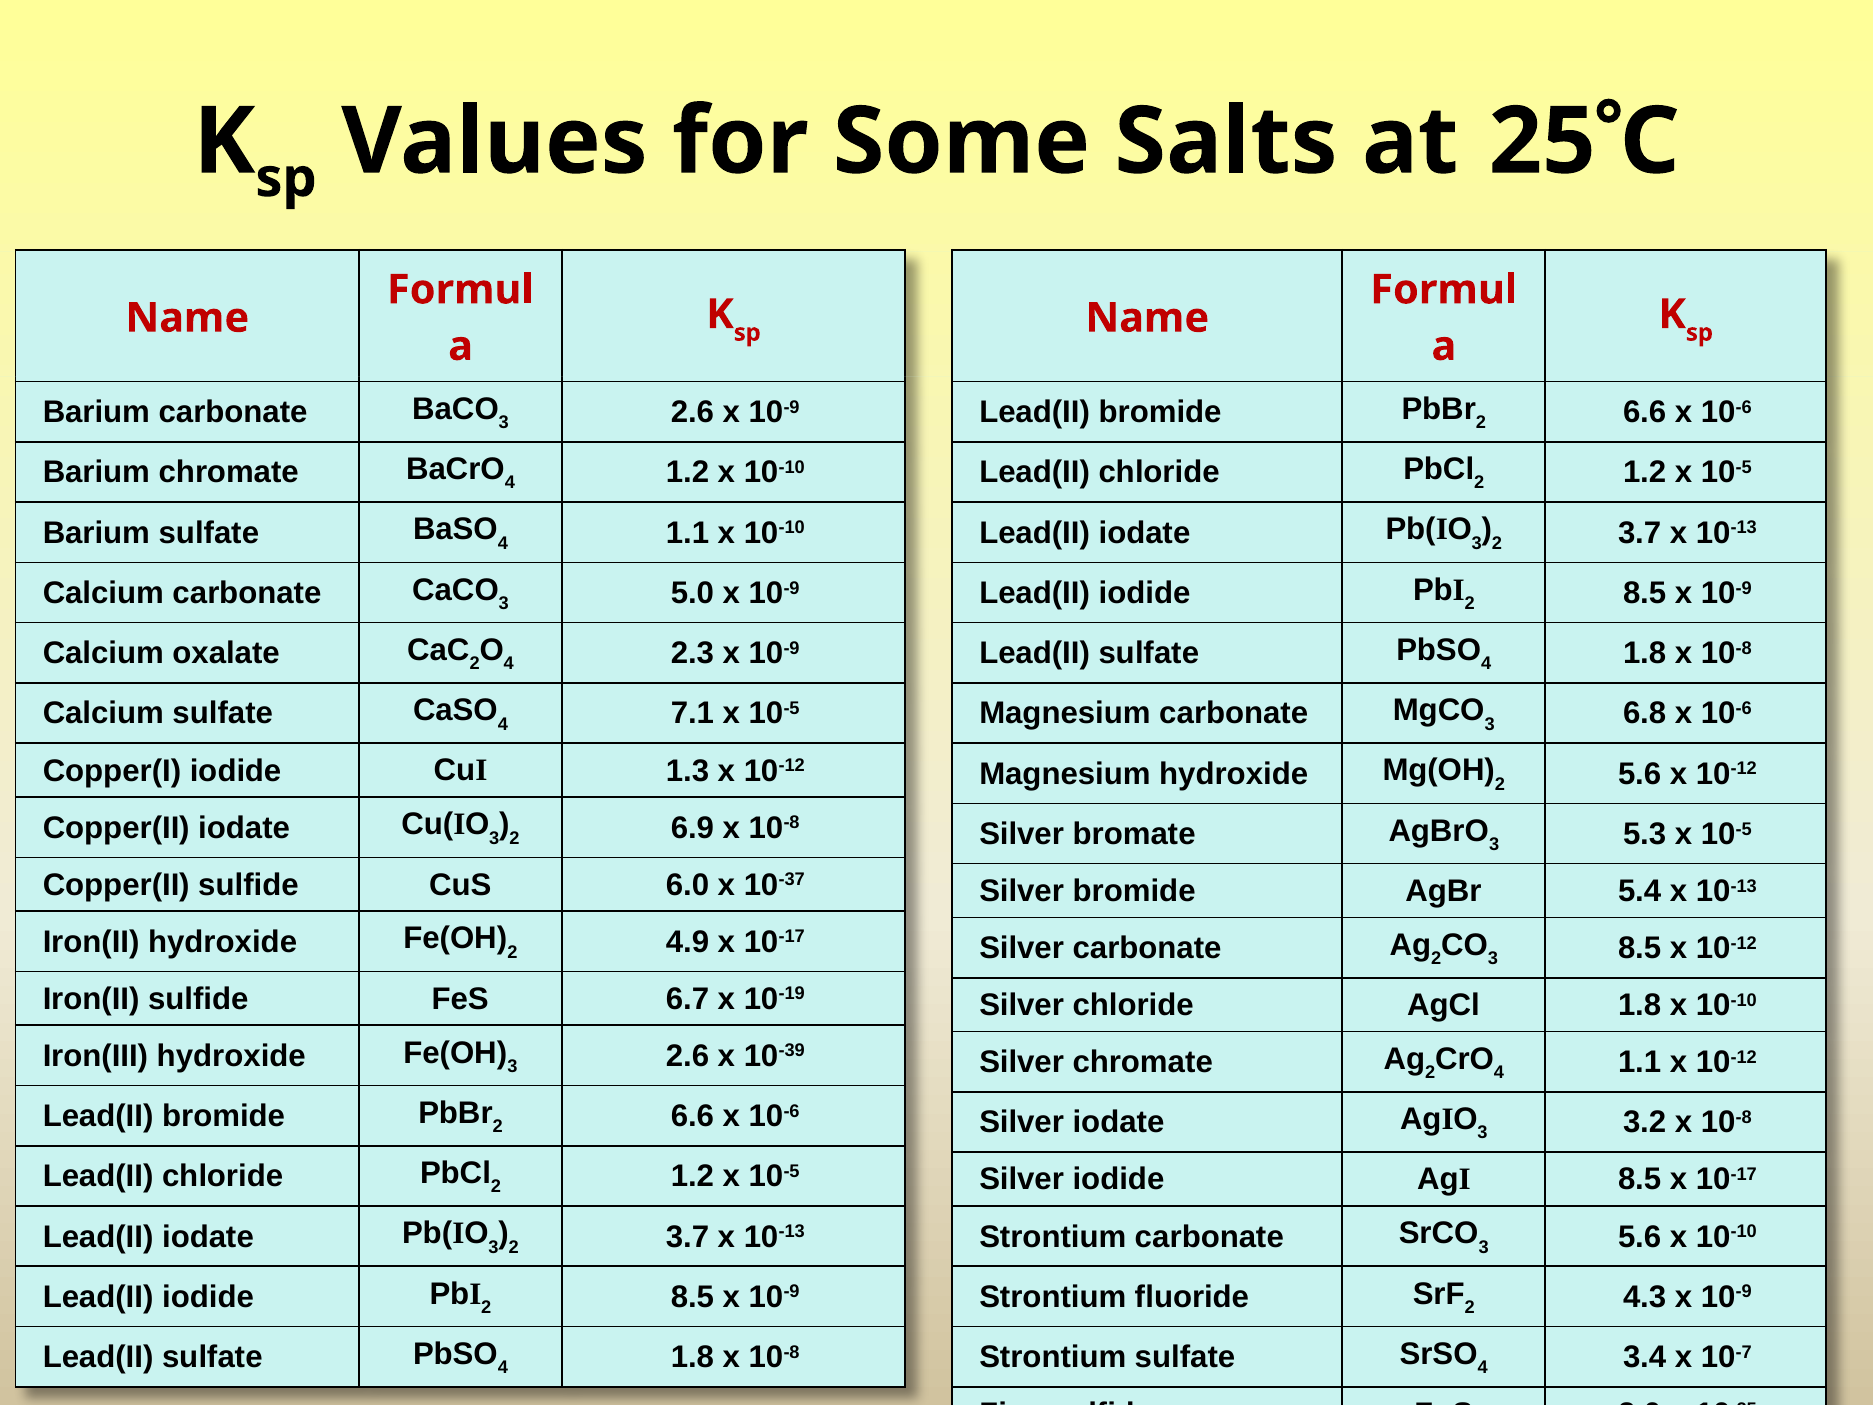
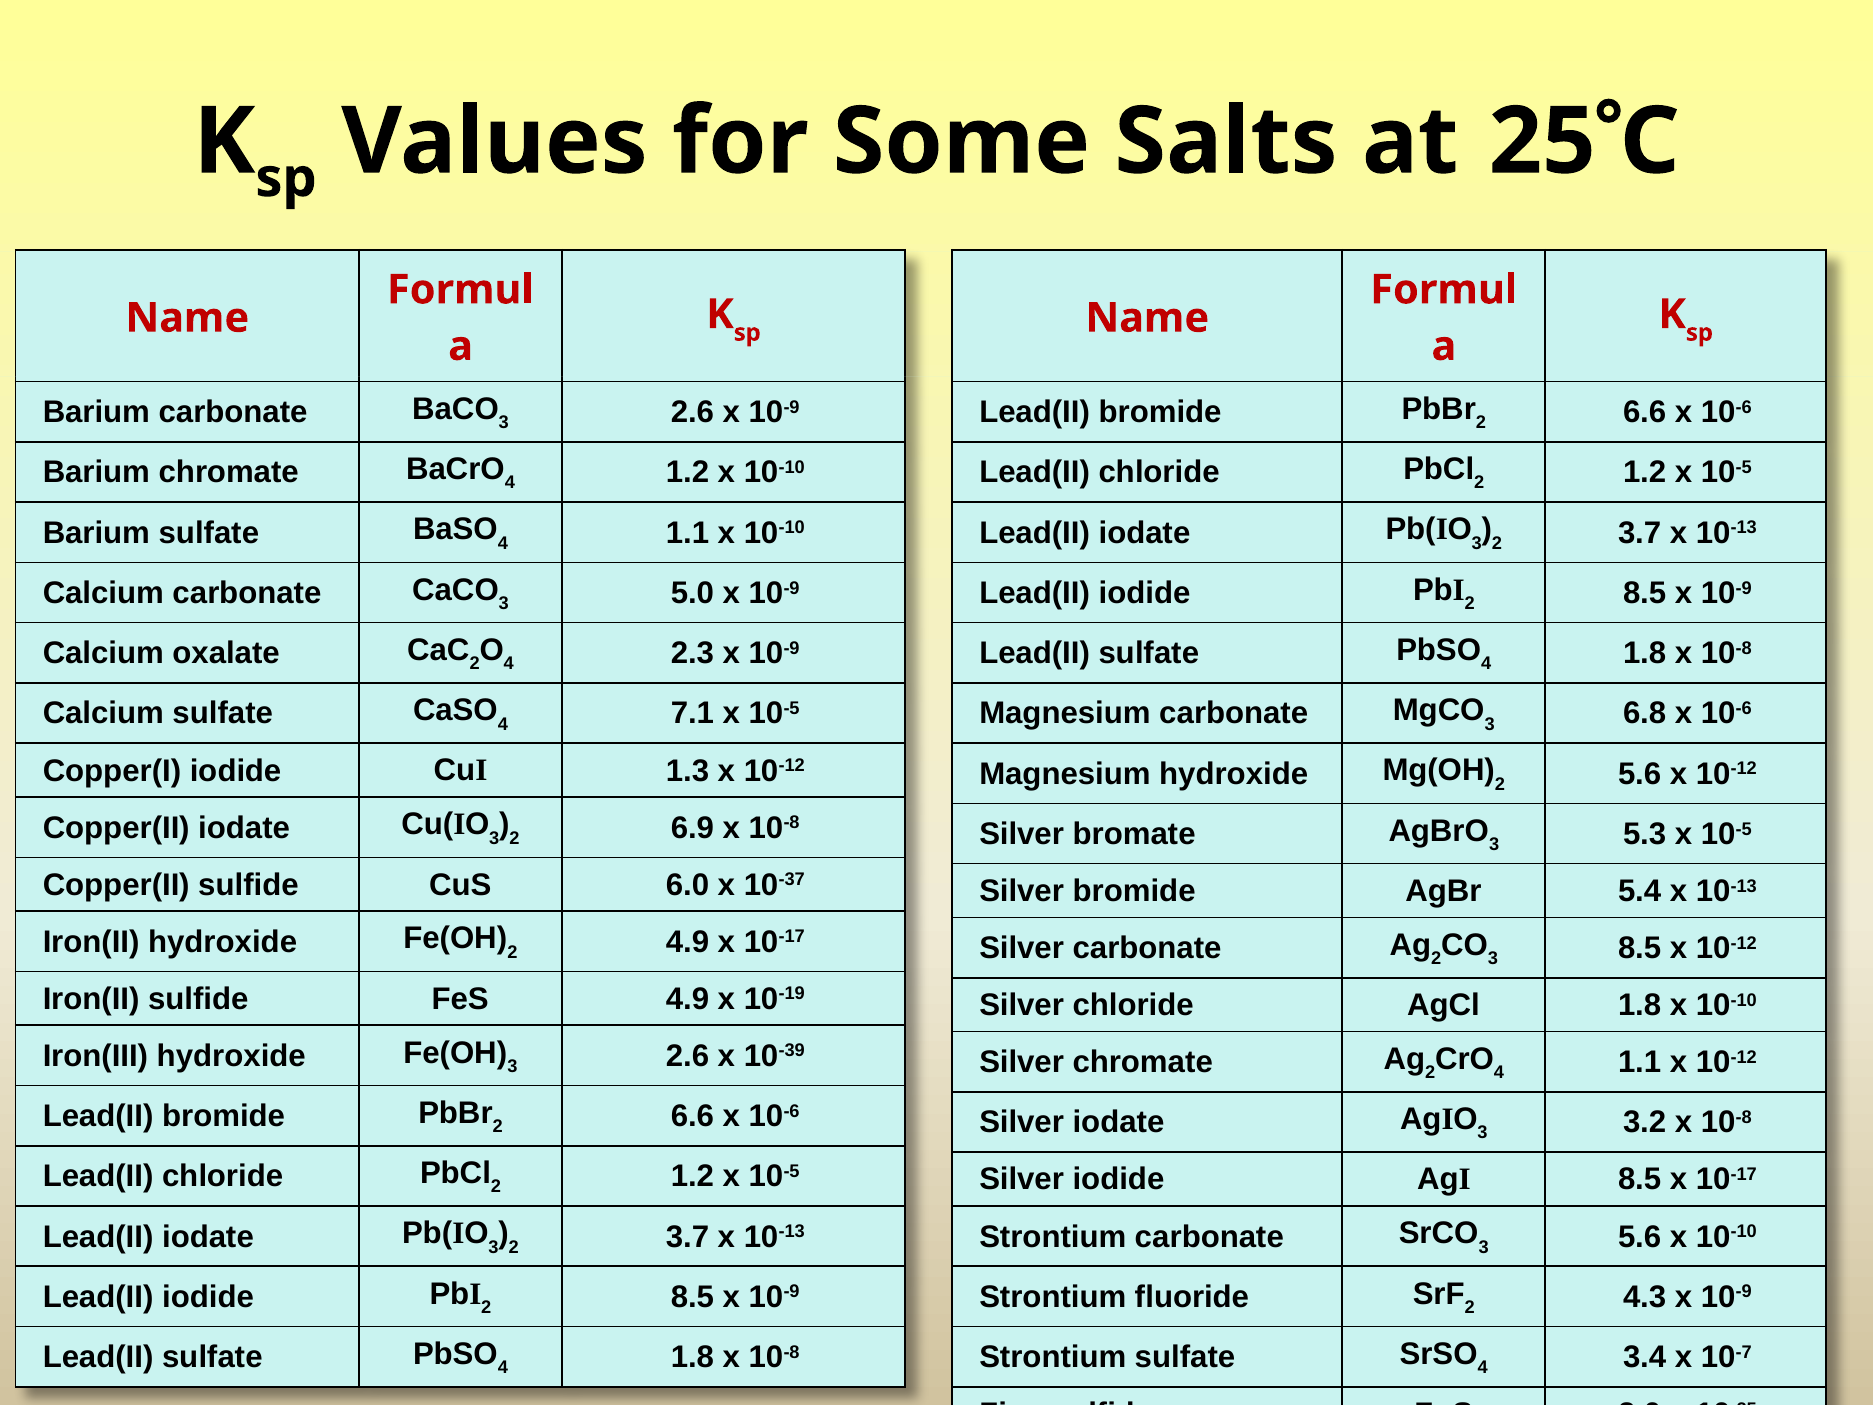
FeS 6.7: 6.7 -> 4.9 (688, 999)
